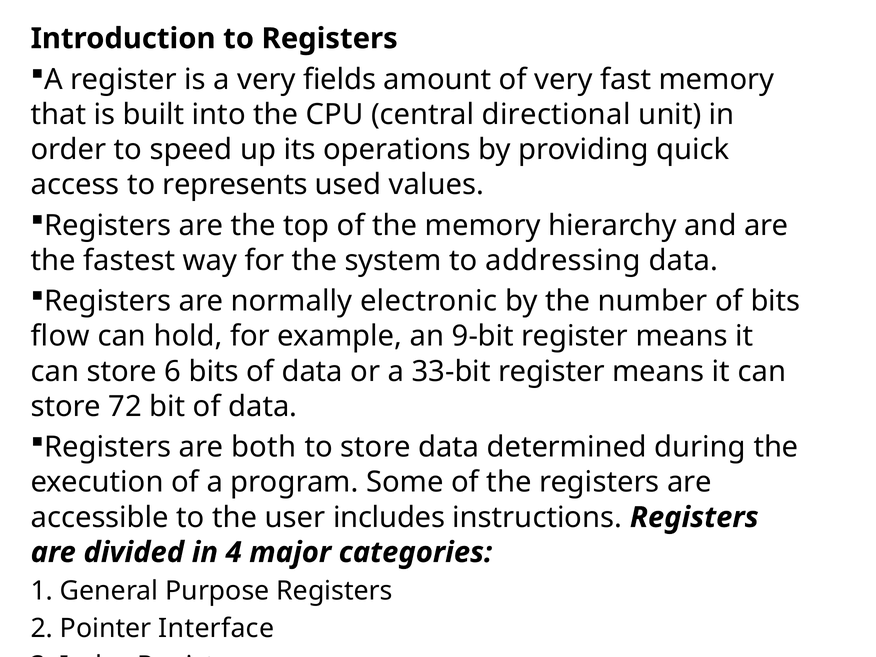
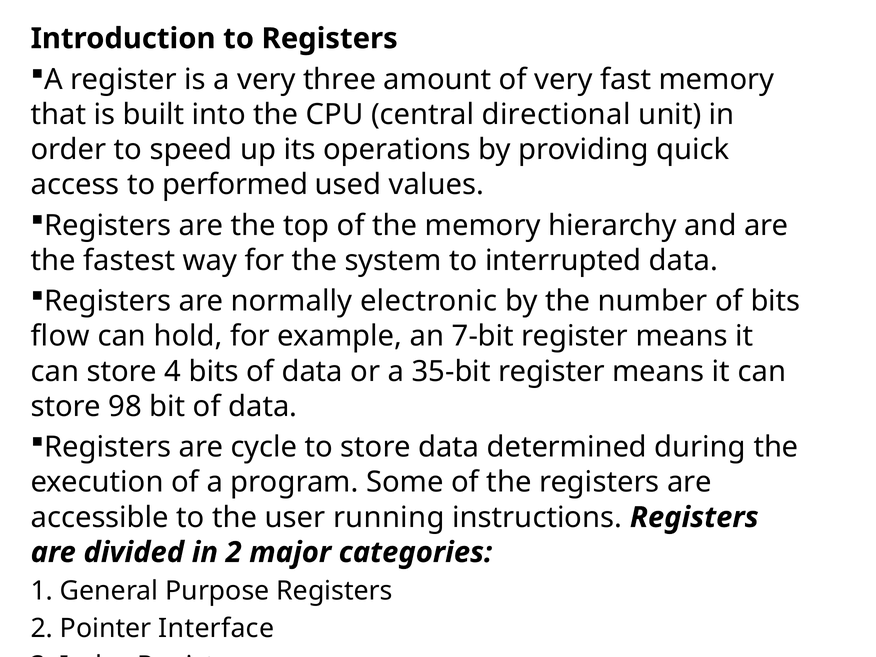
fields: fields -> three (340, 79)
represents: represents -> performed (235, 185)
addressing: addressing -> interrupted (563, 260)
9-bit: 9-bit -> 7-bit (483, 336)
store 6: 6 -> 4 (173, 371)
33-bit: 33-bit -> 35-bit (451, 371)
72: 72 -> 98 (125, 406)
both: both -> cycle (264, 447)
includes: includes -> running (389, 517)
in 4: 4 -> 2 (234, 552)
